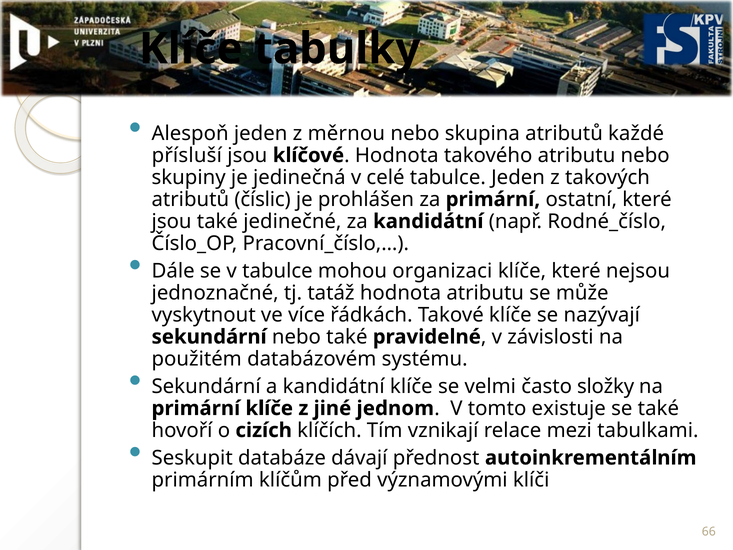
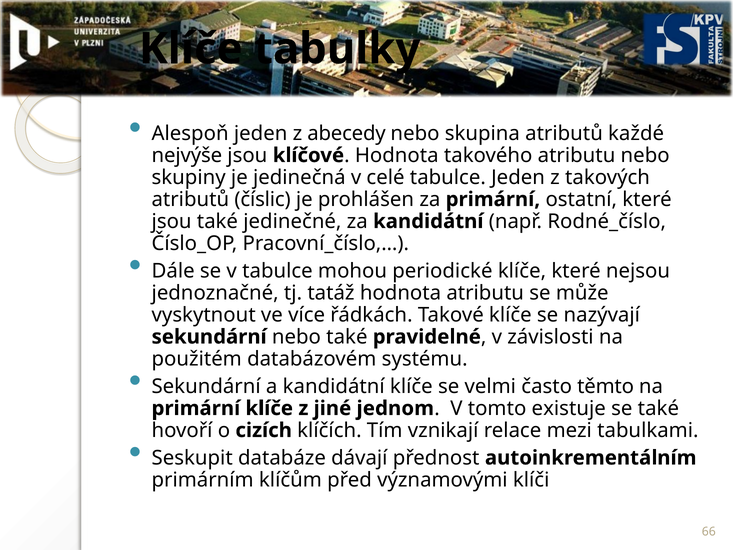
měrnou: měrnou -> abecedy (347, 133)
přísluší: přísluší -> nejvýše (187, 155)
organizaci: organizaci -> periodické (442, 271)
složky: složky -> těmto (606, 386)
